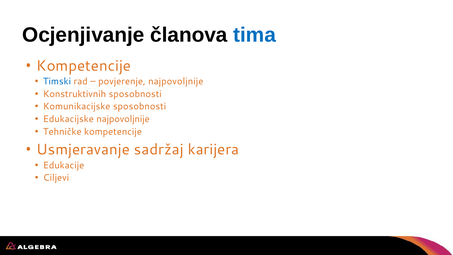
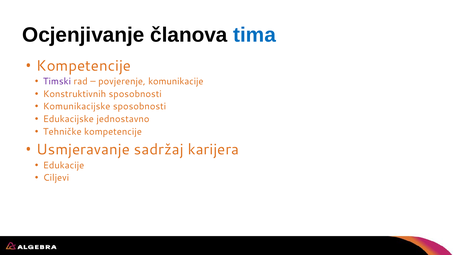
Timski colour: blue -> purple (57, 81)
povjerenje najpovoljnije: najpovoljnije -> komunikacije (176, 81)
Edukacijske najpovoljnije: najpovoljnije -> jednostavno (123, 119)
